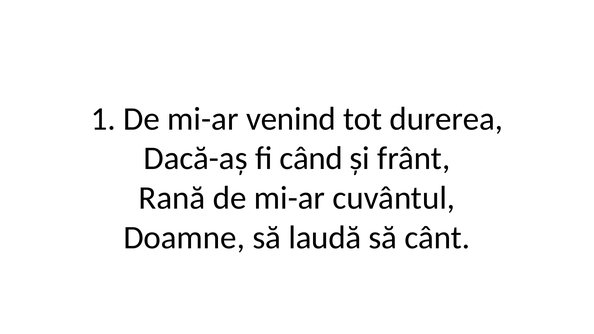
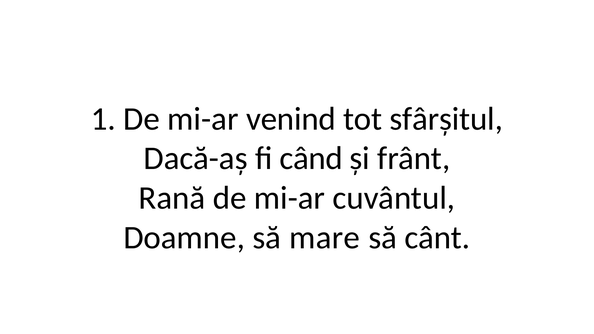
durerea: durerea -> sfârșitul (446, 119)
laudă: laudă -> mare (325, 238)
